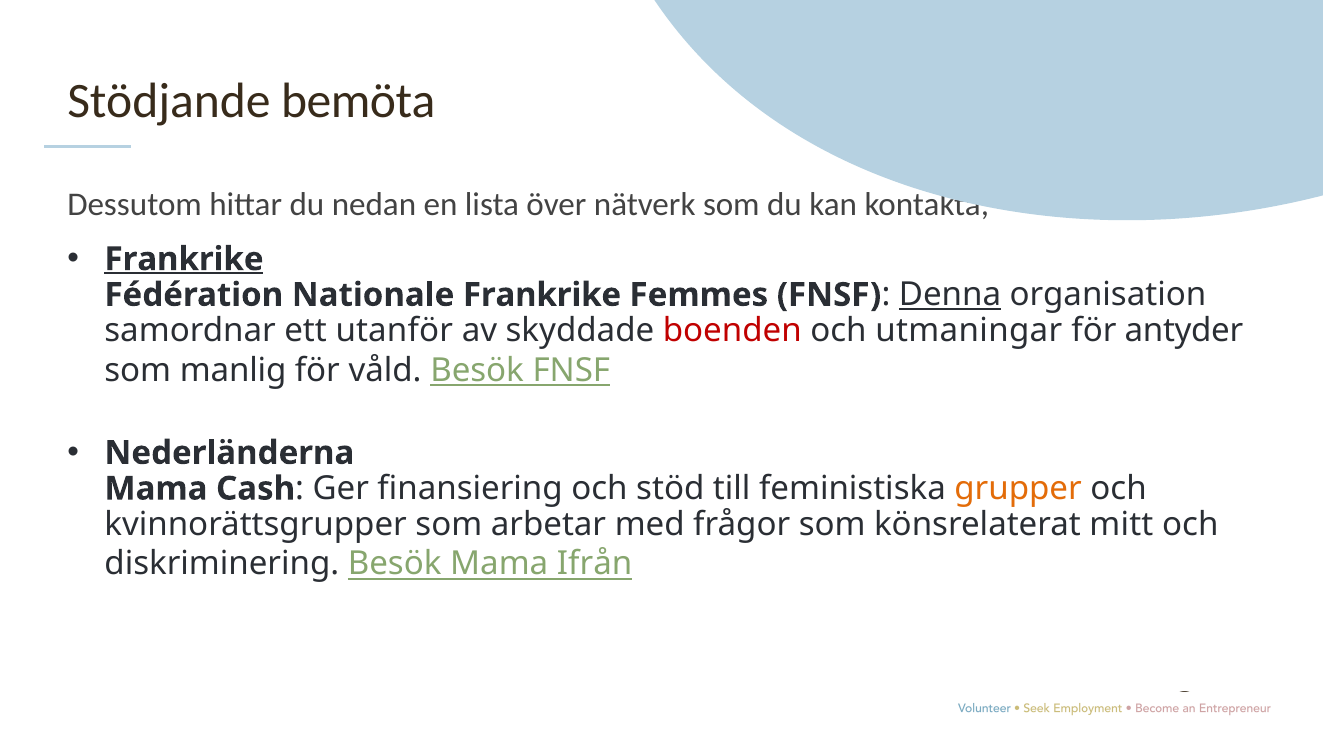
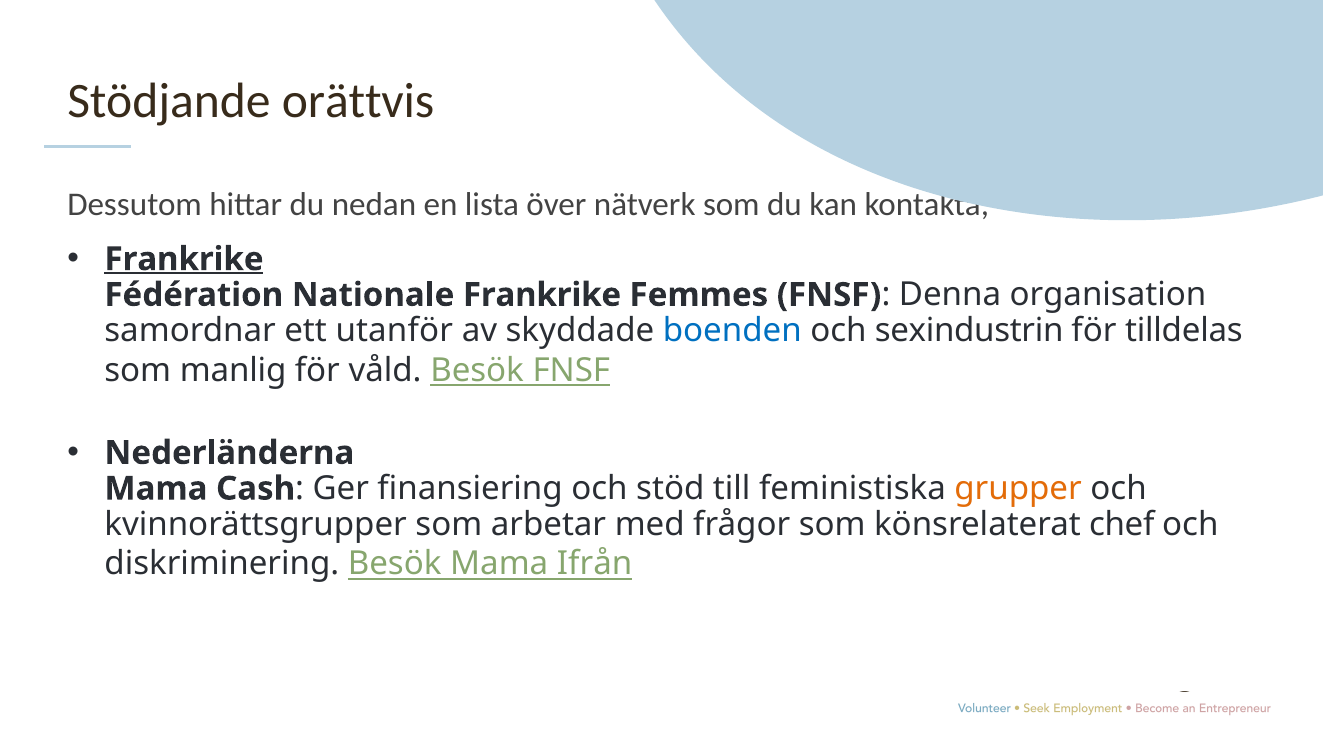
bemöta: bemöta -> orättvis (358, 101)
Denna underline: present -> none (950, 295)
boenden colour: red -> blue (732, 331)
utmaningar: utmaningar -> sexindustrin (969, 331)
antyder: antyder -> tilldelas (1184, 331)
mitt: mitt -> chef (1122, 524)
